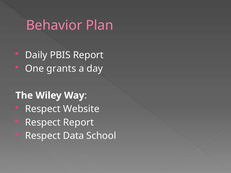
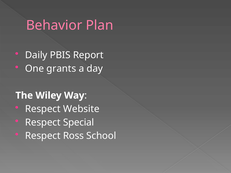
Respect Report: Report -> Special (79, 123)
Data: Data -> Ross (73, 136)
